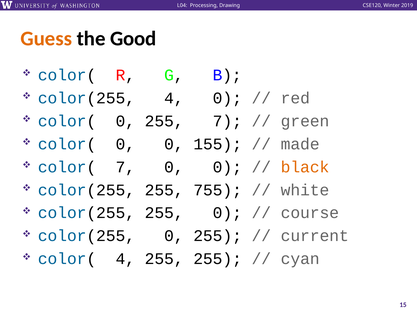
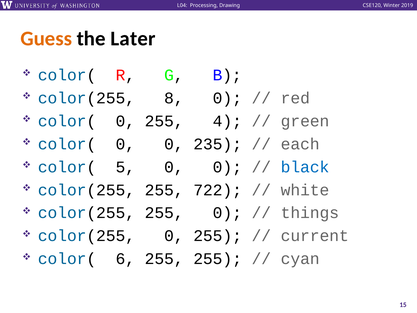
Good: Good -> Later (133, 39)
color(255 4: 4 -> 8 (174, 98)
255 7: 7 -> 4 (227, 121)
155: 155 -> 235 (218, 144)
made: made -> each (300, 144)
color( 7: 7 -> 5 (125, 167)
black colour: orange -> blue (305, 167)
755: 755 -> 722 (218, 190)
course: course -> things (310, 213)
color( 4: 4 -> 6 (125, 259)
